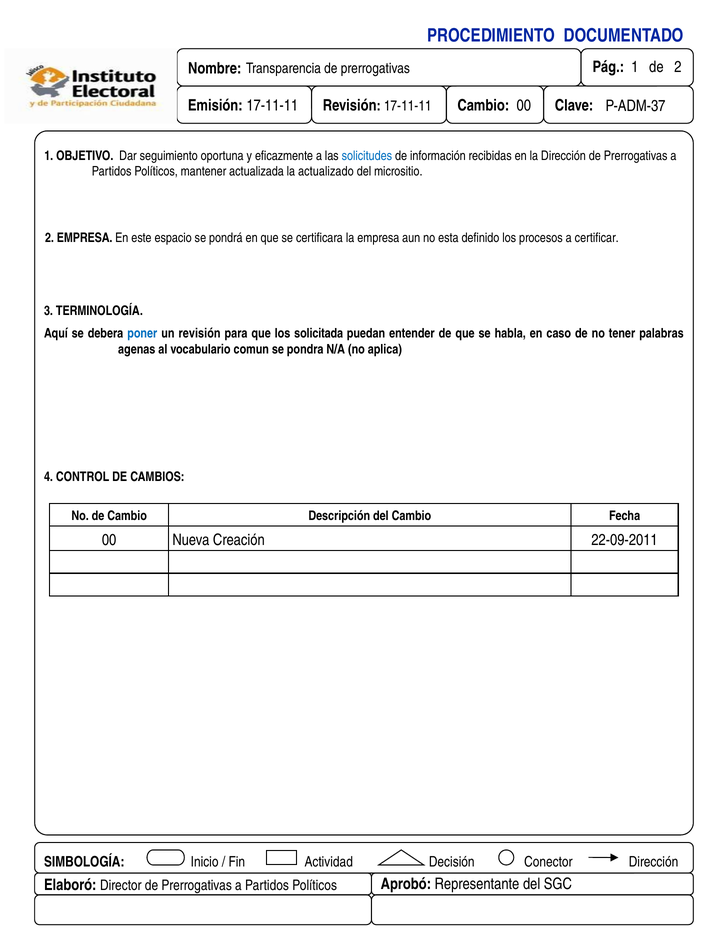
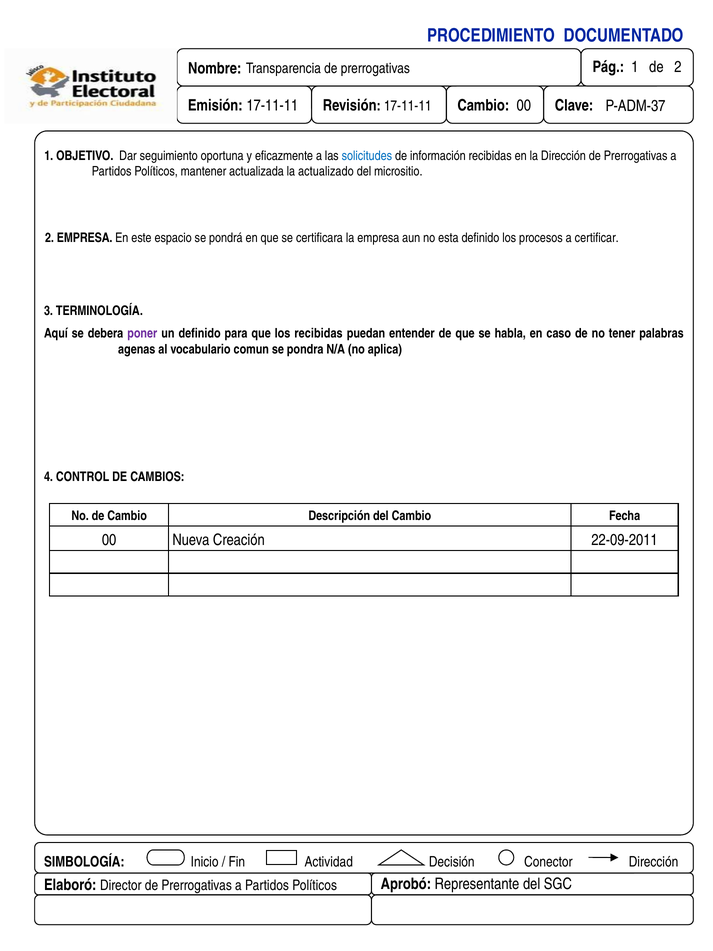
poner colour: blue -> purple (142, 333)
un revisión: revisión -> definido (200, 333)
los solicitada: solicitada -> recibidas (319, 333)
